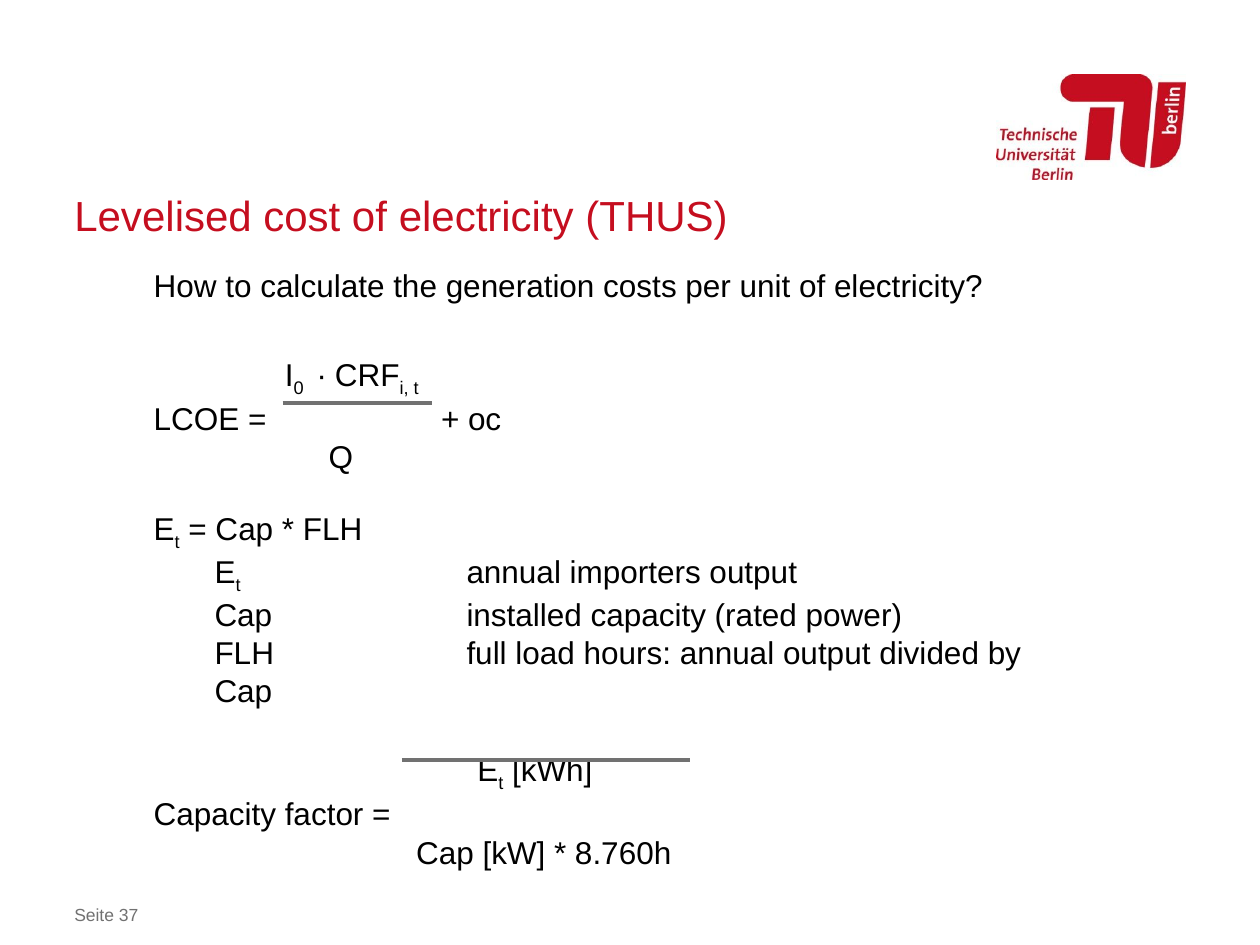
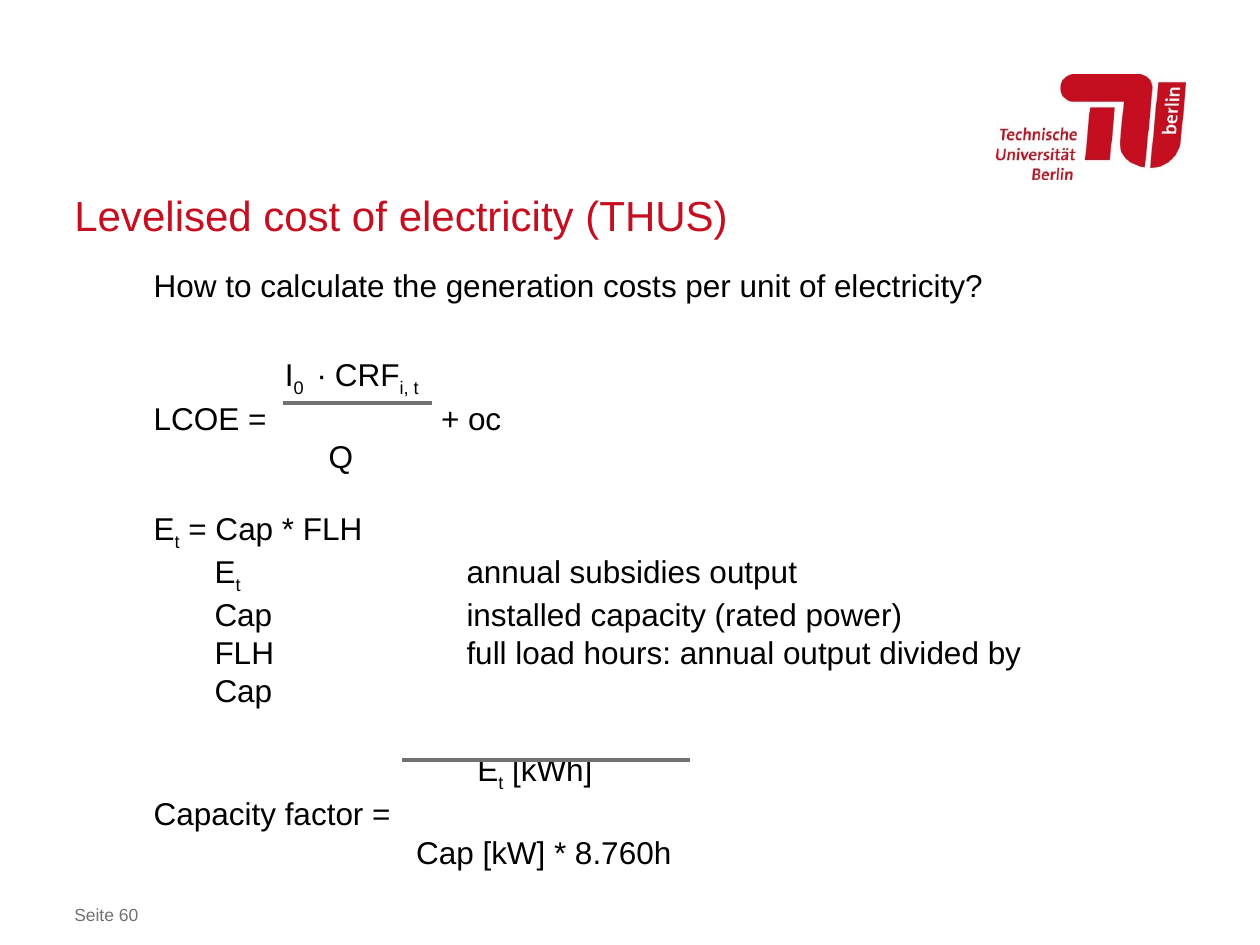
importers: importers -> subsidies (635, 573)
37: 37 -> 60 (129, 915)
